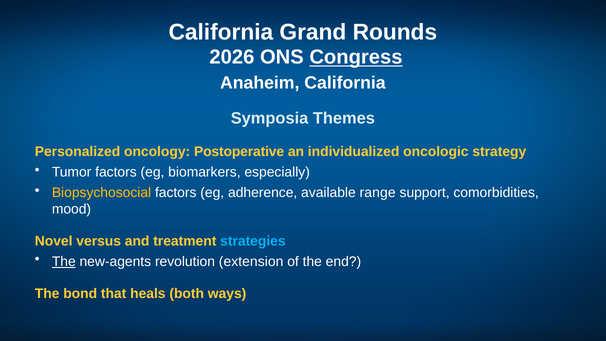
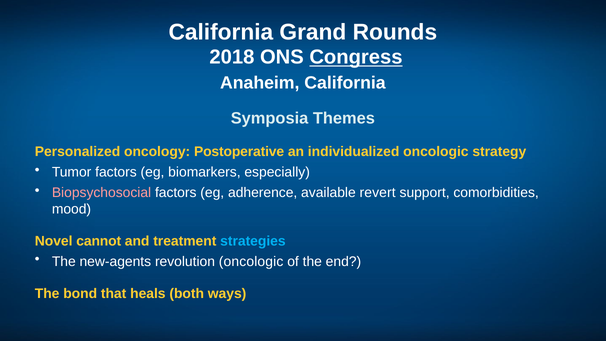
2026: 2026 -> 2018 (232, 57)
Biopsychosocial colour: yellow -> pink (102, 193)
range: range -> revert (378, 193)
versus: versus -> cannot (99, 241)
The underline: present -> none (64, 262)
revolution extension: extension -> oncologic (251, 262)
